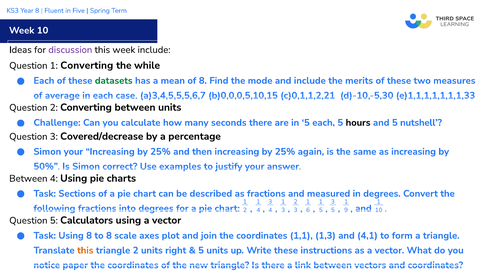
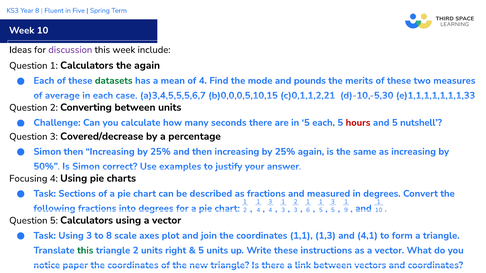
1 Converting: Converting -> Calculators (87, 65)
the while: while -> again (147, 65)
of 8: 8 -> 4 (203, 81)
and include: include -> pounds (310, 81)
hours colour: black -> red (358, 123)
Simon your: your -> then (73, 152)
Between: Between -> Focusing (28, 179)
Using 8: 8 -> 3 (89, 236)
this colour: orange -> green (85, 251)
